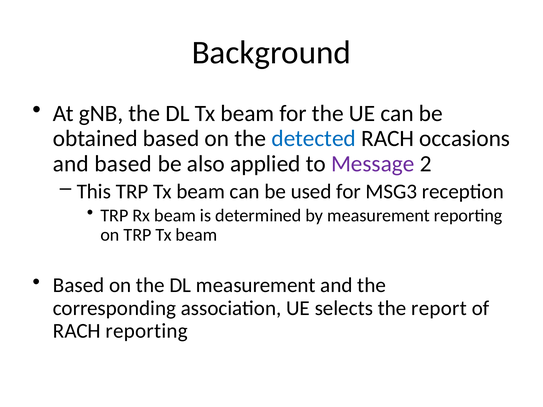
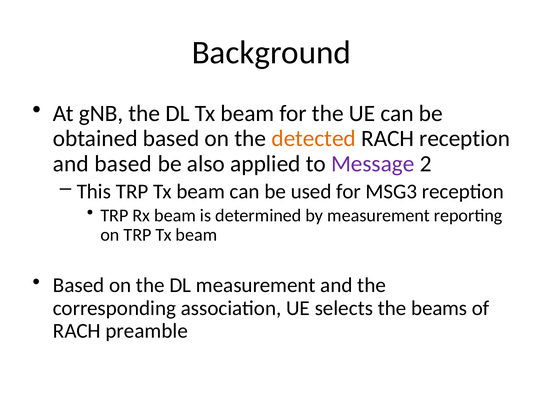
detected colour: blue -> orange (314, 139)
RACH occasions: occasions -> reception (465, 139)
report: report -> beams (439, 308)
RACH reporting: reporting -> preamble (147, 331)
